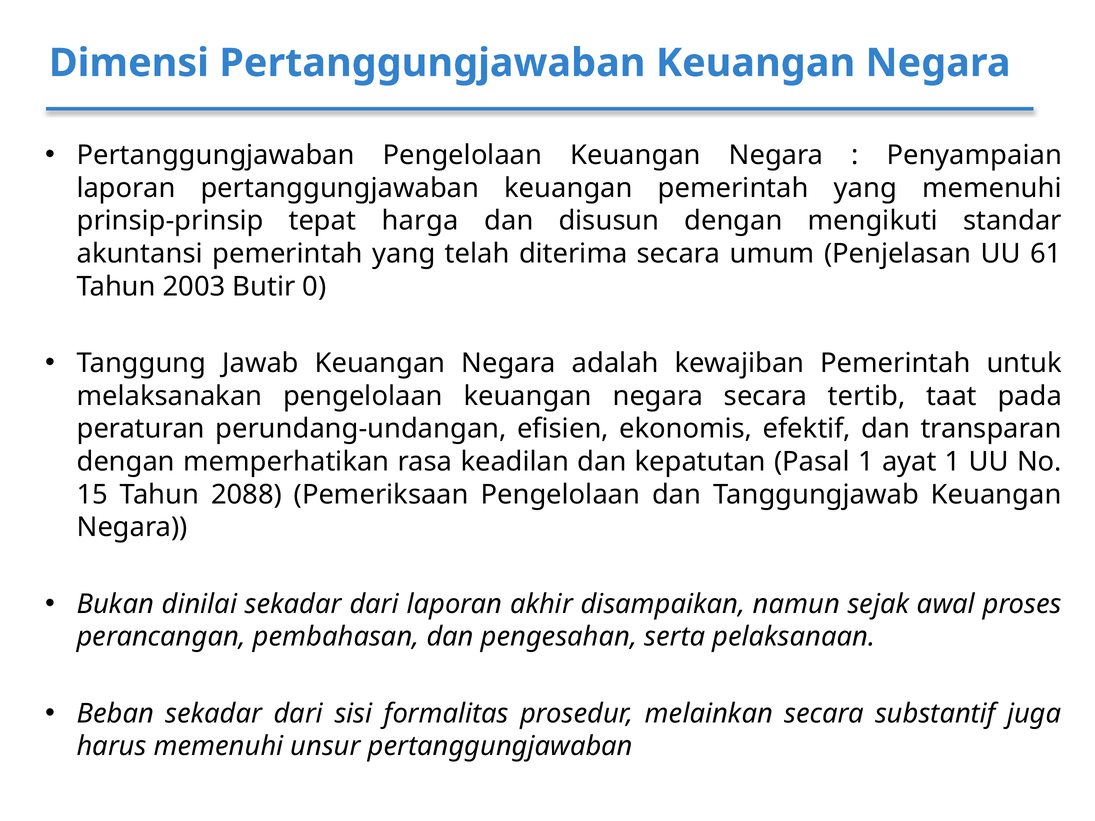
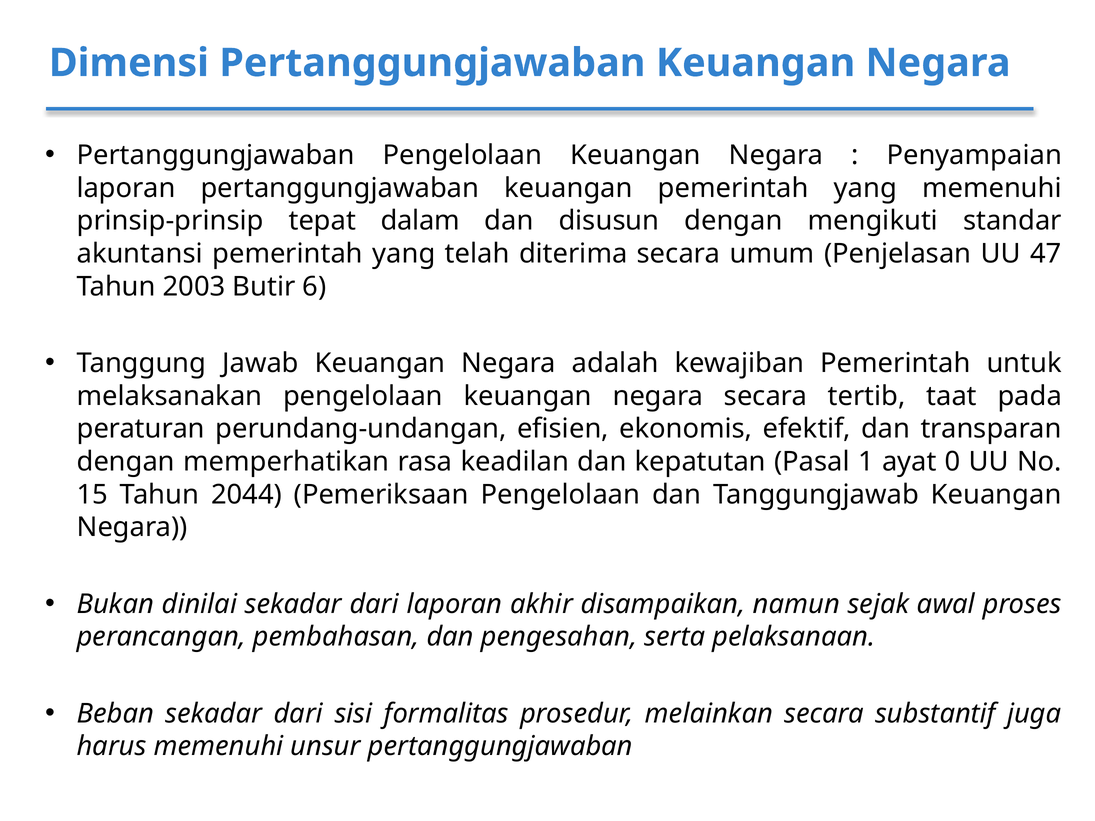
harga: harga -> dalam (420, 221)
61: 61 -> 47 (1046, 254)
0: 0 -> 6 (314, 287)
ayat 1: 1 -> 0 (953, 462)
2088: 2088 -> 2044 (246, 495)
